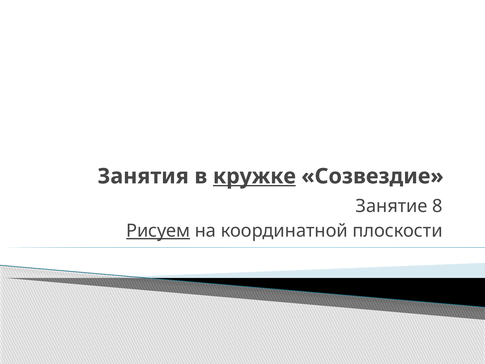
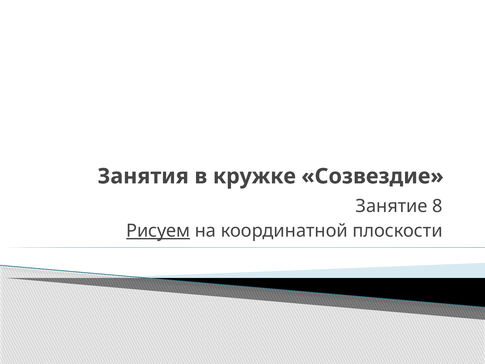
кружке underline: present -> none (254, 176)
